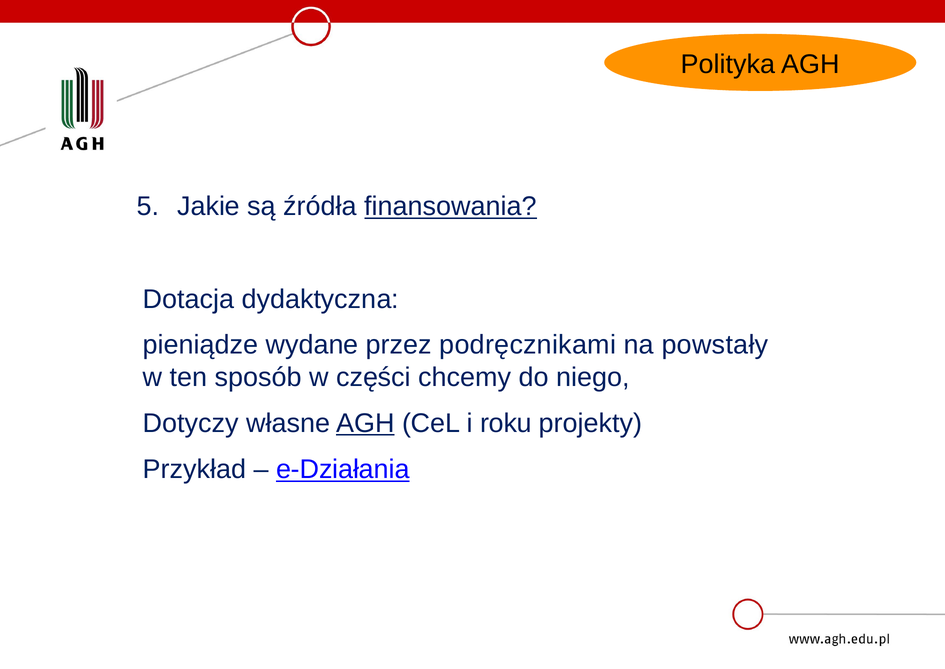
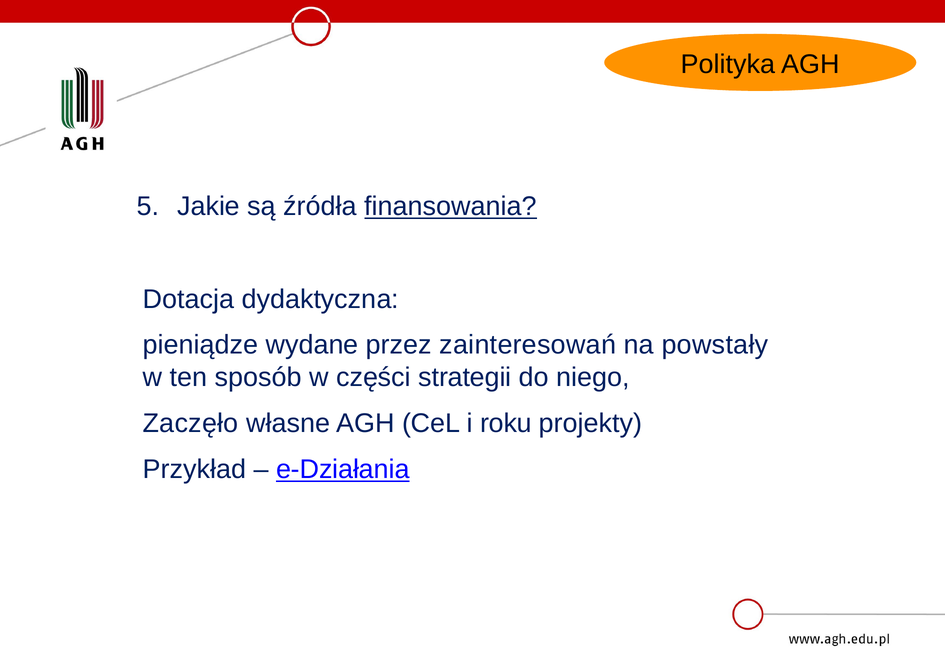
podręcznikami: podręcznikami -> zainteresowań (528, 345)
chcemy: chcemy -> strategii (465, 377)
Dotyczy: Dotyczy -> Zaczęło (191, 423)
AGH underline: present -> none (365, 423)
